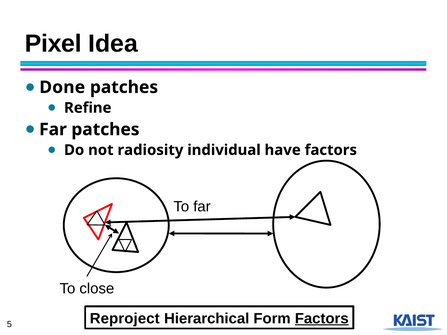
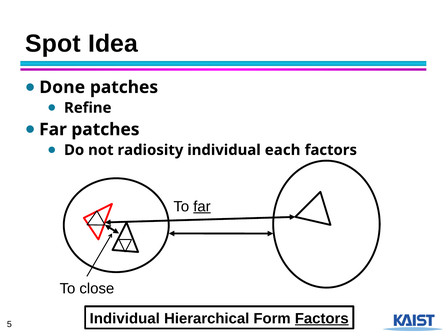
Pixel: Pixel -> Spot (53, 44)
have: have -> each (283, 150)
far underline: none -> present (202, 207)
Reproject: Reproject -> Individual (125, 319)
